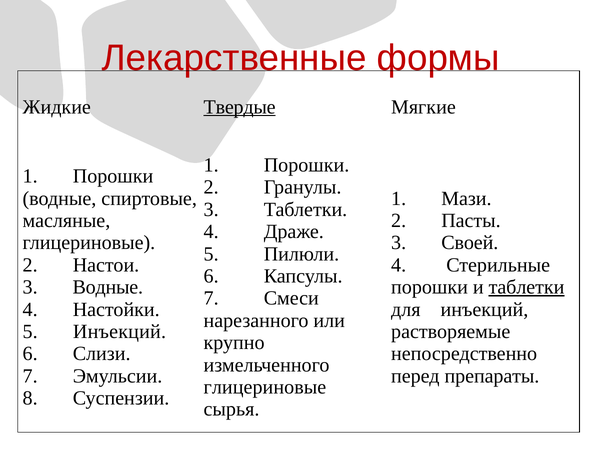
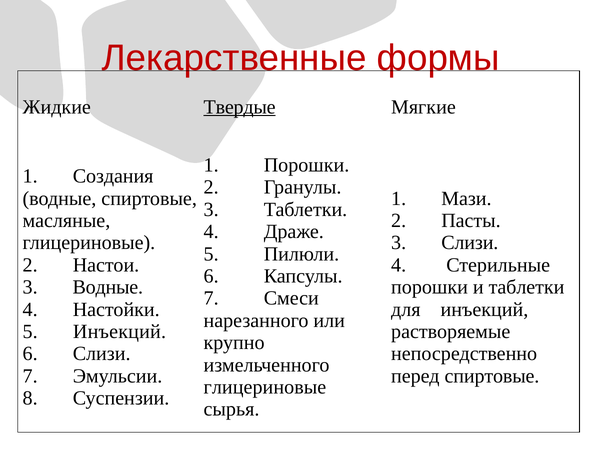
Порошки: Порошки -> Создания (113, 176)
3 Своей: Своей -> Слизи (470, 243)
таблетки underline: present -> none (527, 287)
перед препараты: препараты -> спиртовые (492, 376)
